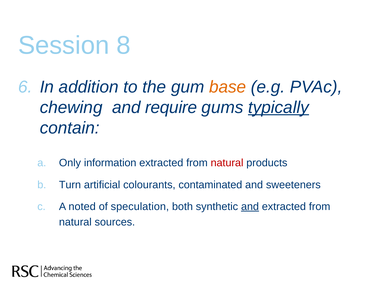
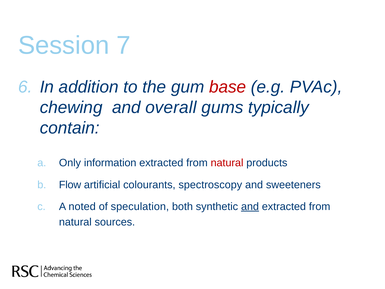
8: 8 -> 7 (124, 45)
base colour: orange -> red (228, 87)
require: require -> overall (171, 107)
typically underline: present -> none (278, 107)
Turn: Turn -> Flow (70, 185)
contaminated: contaminated -> spectroscopy (210, 185)
